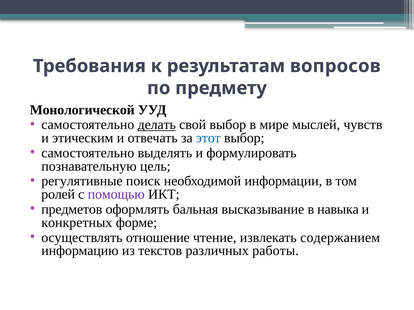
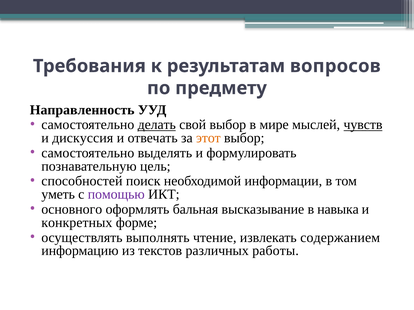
Монологической: Монологической -> Направленность (82, 110)
чувств underline: none -> present (363, 125)
этическим: этическим -> дискуссия (83, 138)
этот colour: blue -> orange (208, 138)
регулятивные: регулятивные -> способностей (82, 181)
ролей: ролей -> уметь (58, 195)
предметов: предметов -> основного (72, 210)
отношение: отношение -> выполнять (158, 238)
